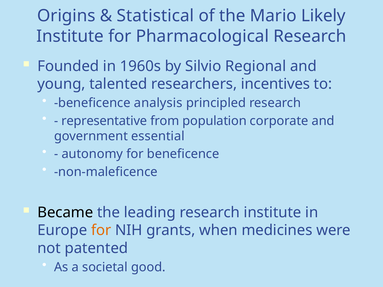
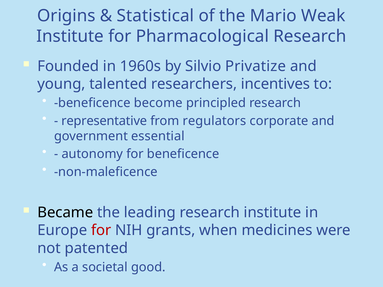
Likely: Likely -> Weak (323, 16)
Regional: Regional -> Privatize (256, 66)
analysis: analysis -> become (158, 103)
population: population -> regulators (214, 121)
for colour: orange -> red (101, 230)
